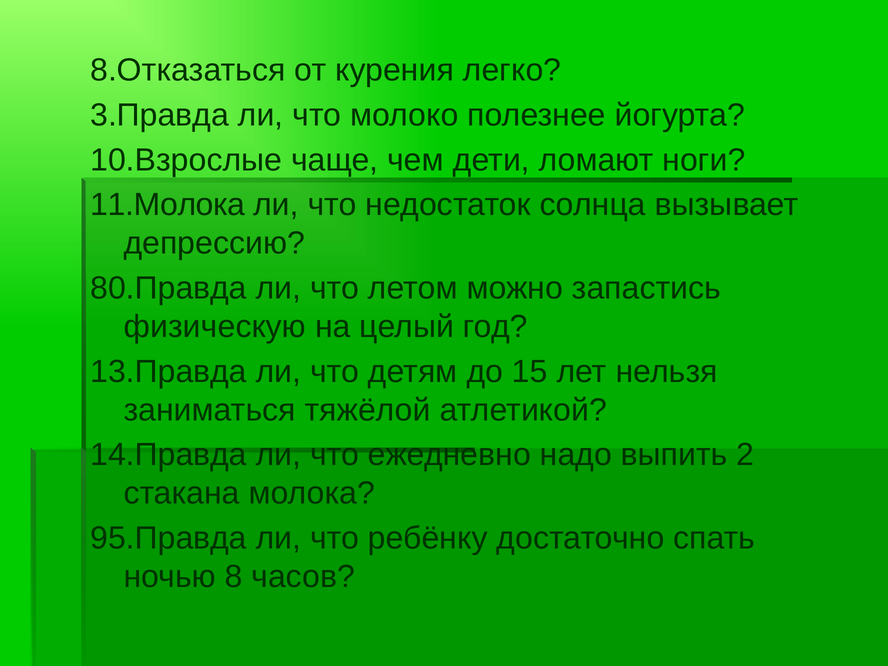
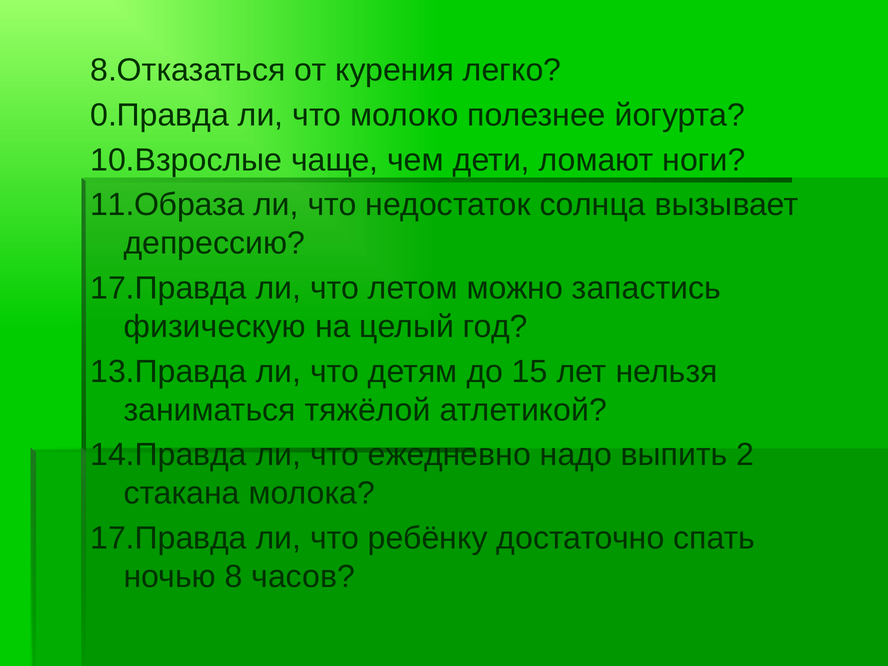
3.Правда: 3.Правда -> 0.Правда (160, 115)
11.Молока: 11.Молока -> 11.Образа (167, 205)
80.Правда: 80.Правда -> 17.Правда (169, 288)
95.Правда: 95.Правда -> 17.Правда (169, 538)
